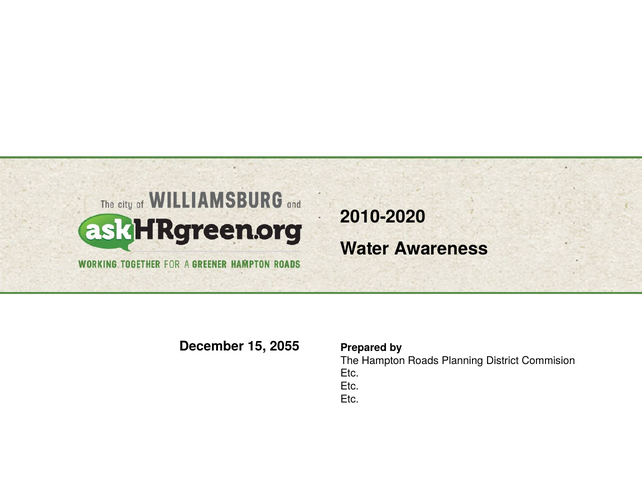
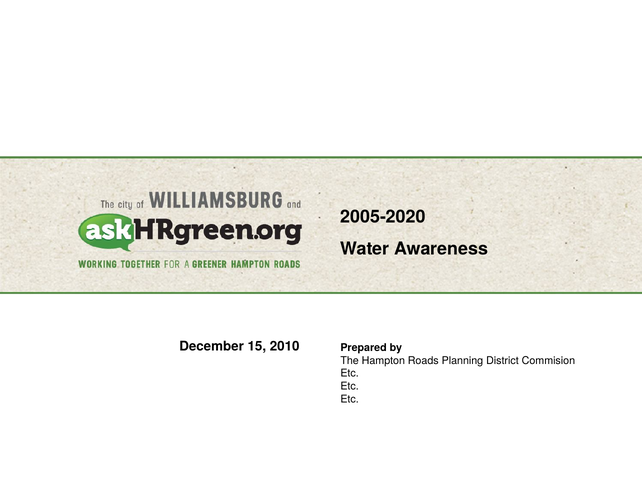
2010-2020: 2010-2020 -> 2005-2020 (383, 217)
2055: 2055 -> 2010 (285, 346)
